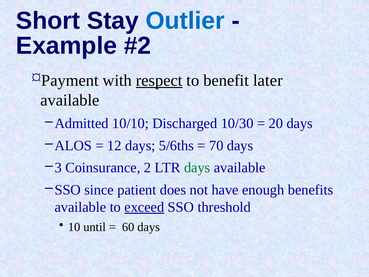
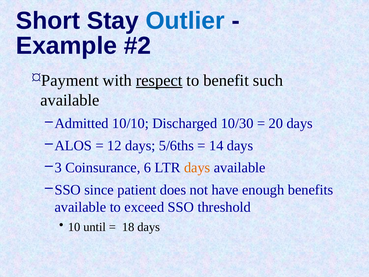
later: later -> such (268, 80)
70: 70 -> 14 (216, 145)
2: 2 -> 6 (148, 168)
days colour: green -> orange (197, 168)
exceed underline: present -> none (144, 207)
60: 60 -> 18 (128, 227)
